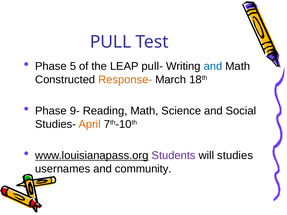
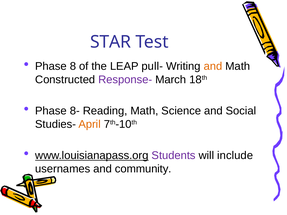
PULL: PULL -> STAR (111, 42)
5: 5 -> 8 (73, 66)
and colour: blue -> orange (213, 66)
Response- colour: orange -> purple (125, 80)
9-: 9- -> 8- (75, 111)
studies: studies -> include (235, 156)
